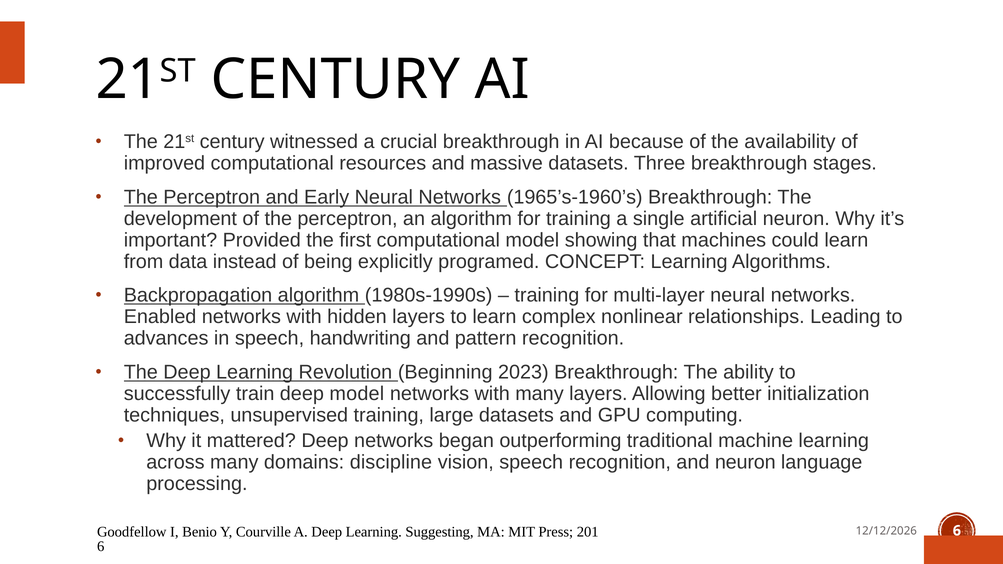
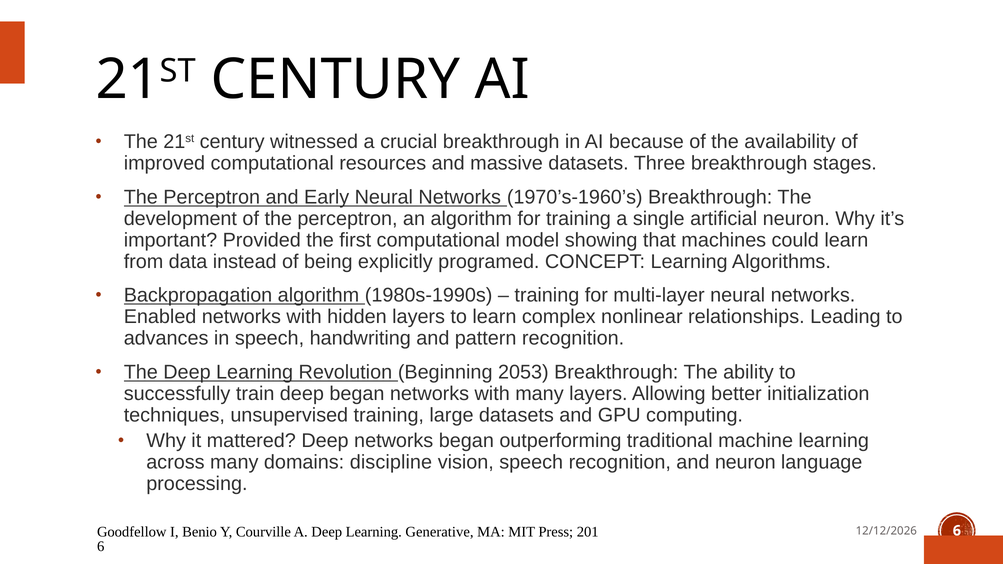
1965’s-1960’s: 1965’s-1960’s -> 1970’s-1960’s (575, 197)
2023: 2023 -> 2053 (523, 372)
deep model: model -> began (357, 394)
Suggesting: Suggesting -> Generative (440, 532)
